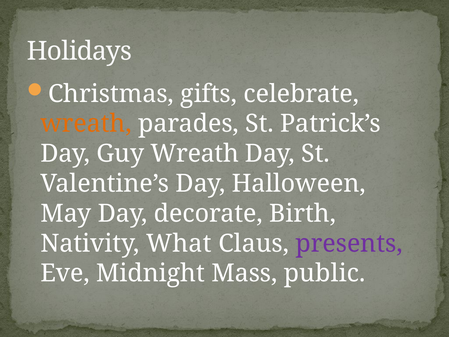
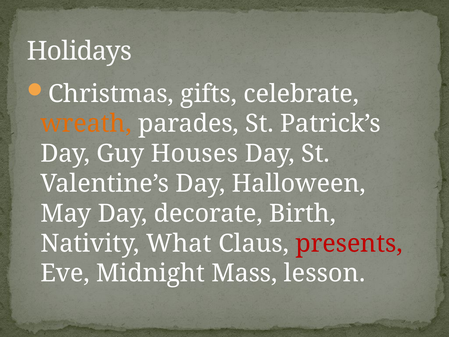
Guy Wreath: Wreath -> Houses (194, 154)
presents colour: purple -> red (349, 243)
public: public -> lesson (325, 273)
